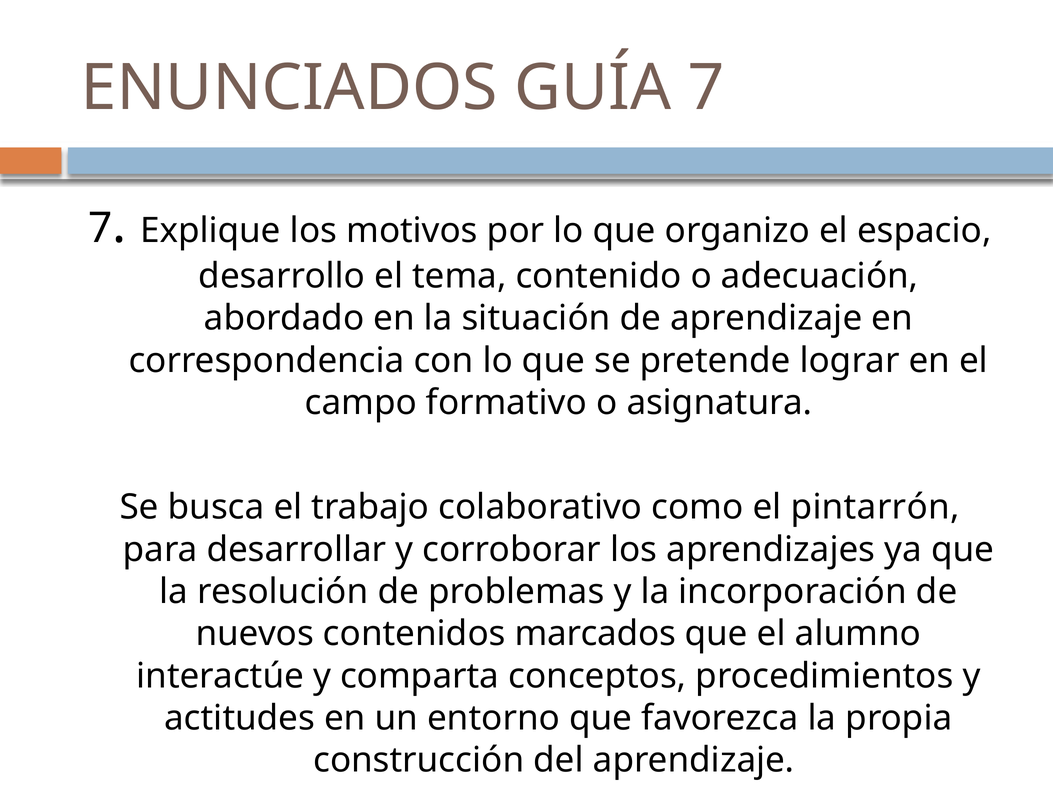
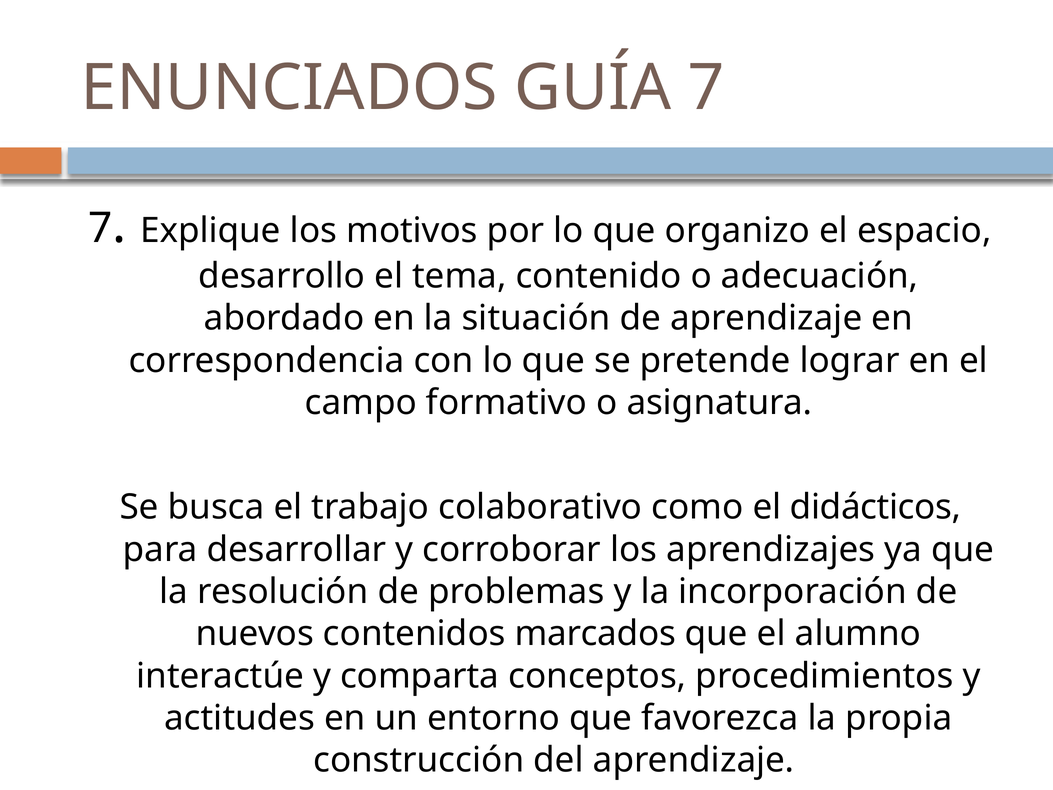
pintarrón: pintarrón -> didácticos (876, 507)
